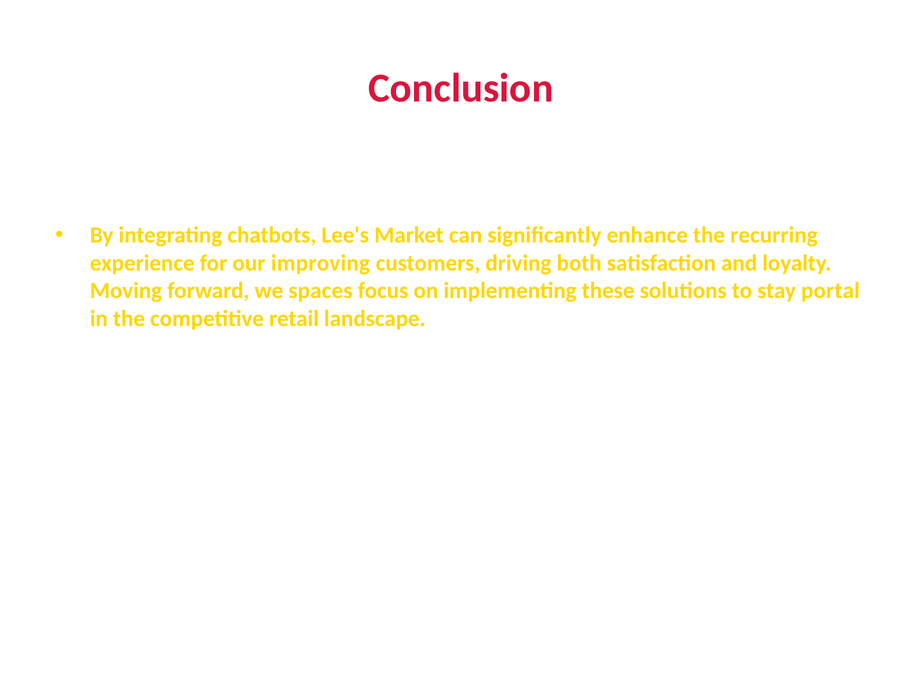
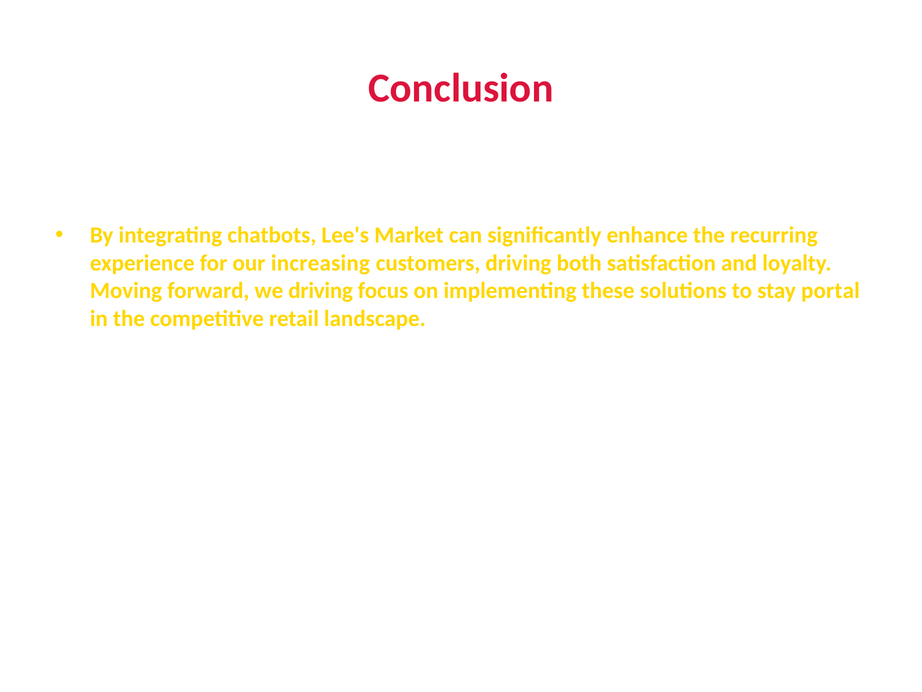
improving: improving -> increasing (320, 263)
we spaces: spaces -> driving (321, 291)
